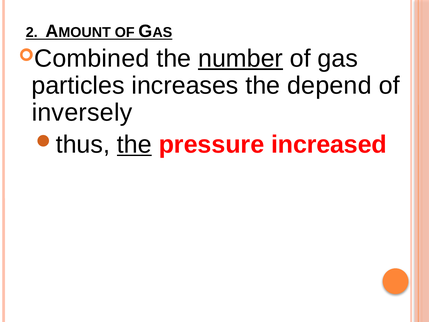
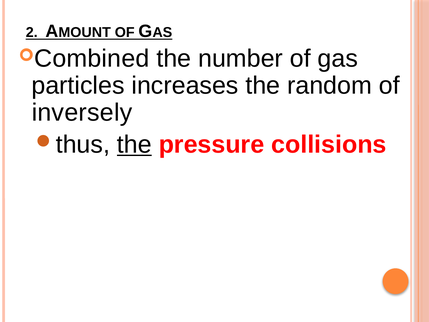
number underline: present -> none (241, 58)
depend: depend -> random (330, 85)
increased: increased -> collisions (329, 144)
